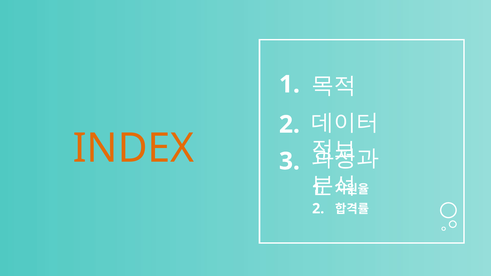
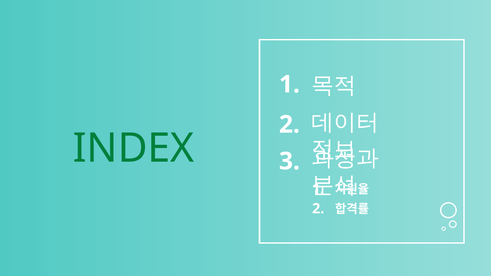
INDEX colour: orange -> green (134, 148)
